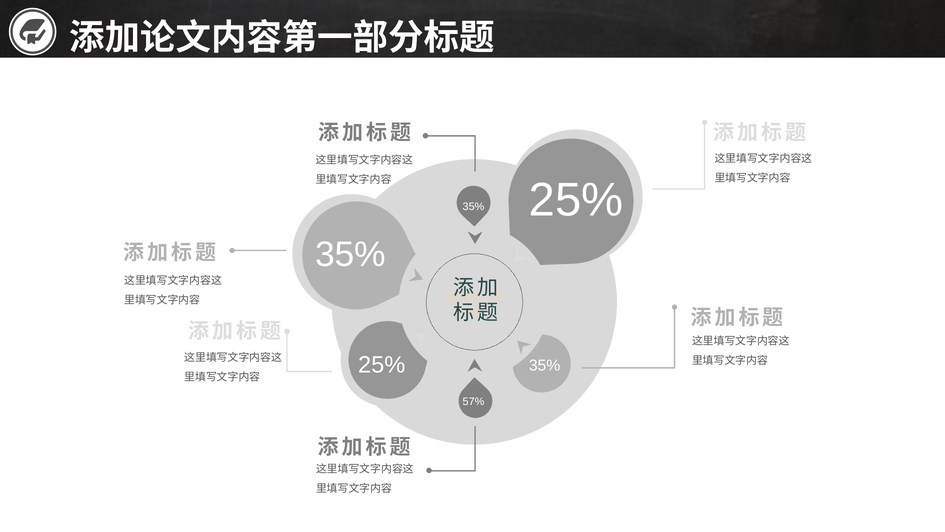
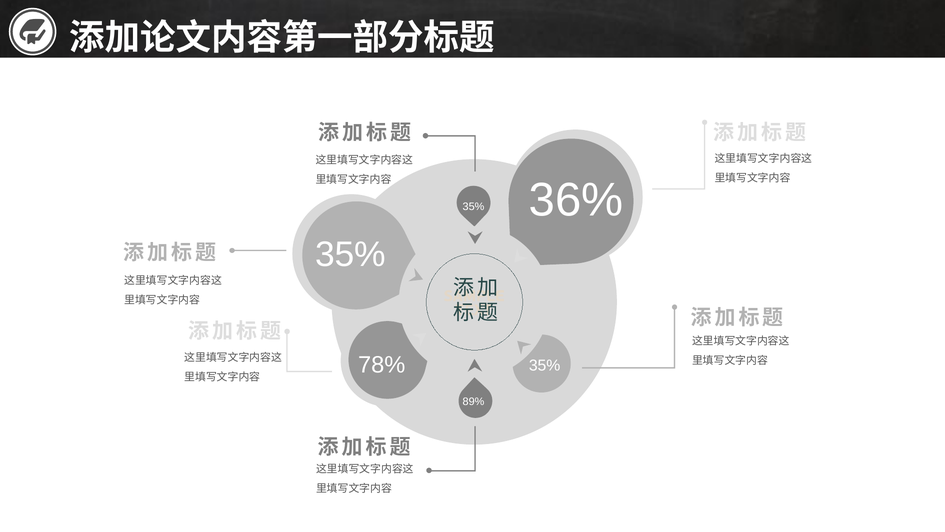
25%: 25% -> 36% (576, 200)
25%: 25% -> 78% (382, 365)
57%: 57% -> 89% (473, 402)
